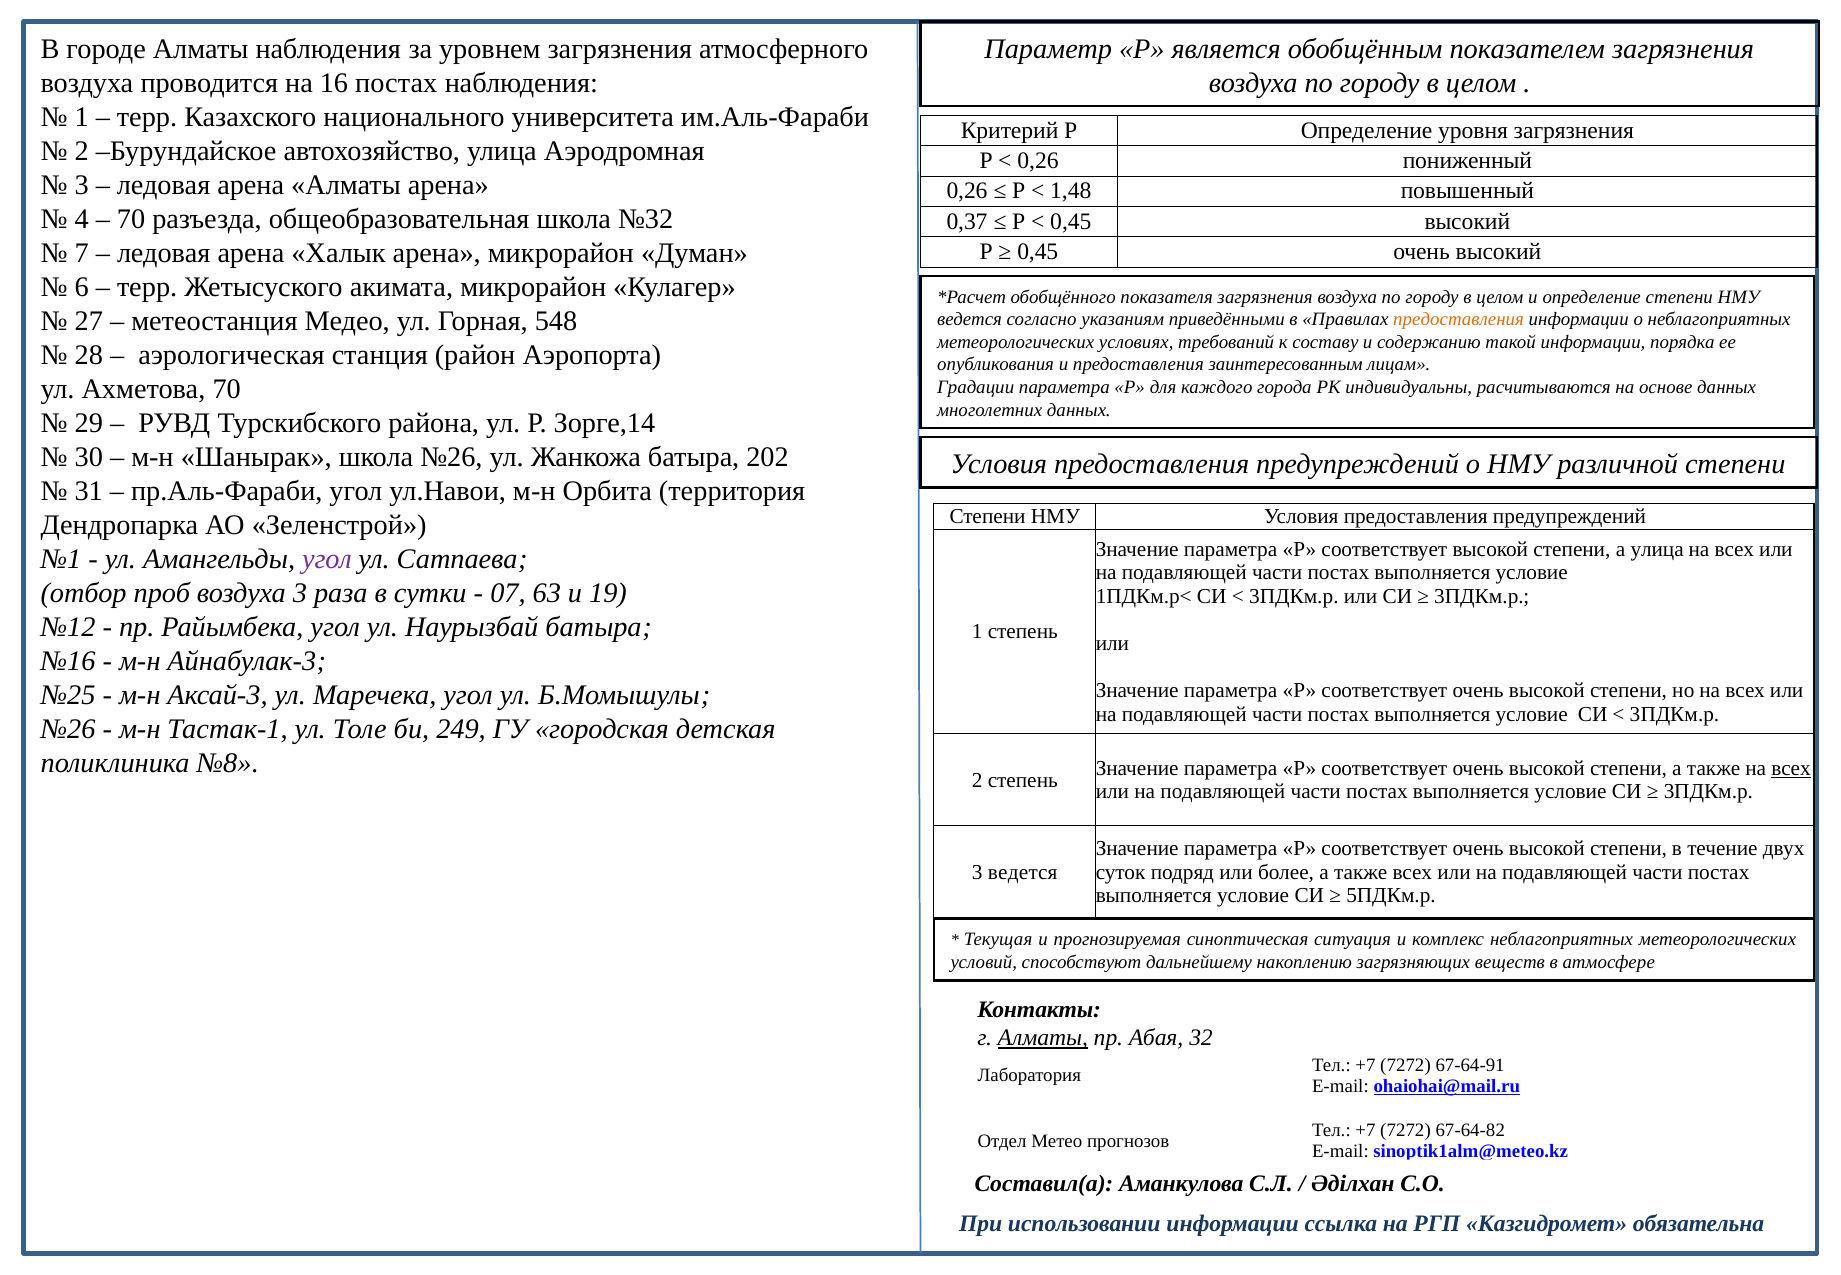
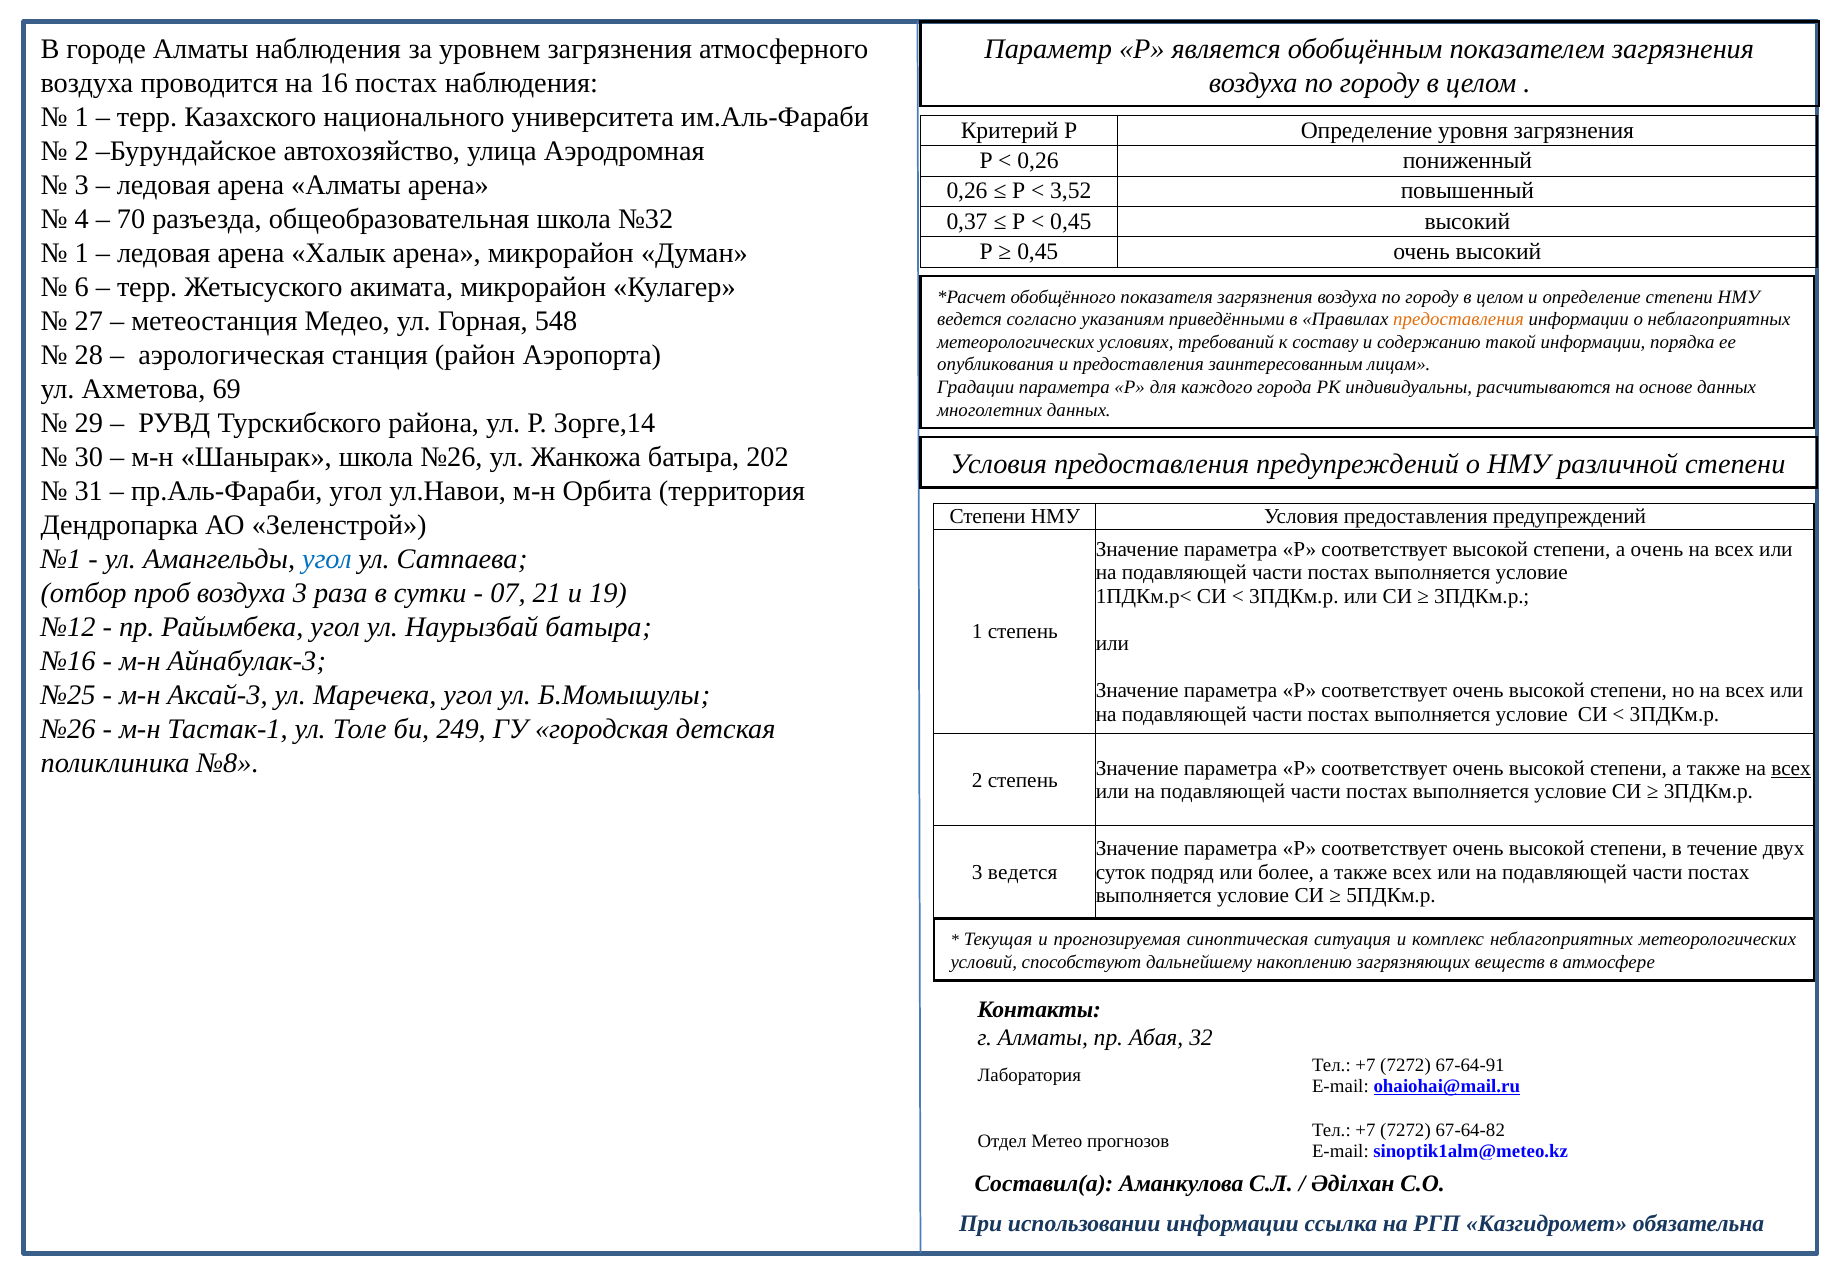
1,48: 1,48 -> 3,52 (1071, 191)
7: 7 -> 1 (82, 253)
Ахметова 70: 70 -> 69 (227, 389)
а улица: улица -> очень (1657, 549)
угол colour: purple -> blue (327, 559)
63: 63 -> 21 (547, 593)
Алматы underline: present -> none (1043, 1038)
